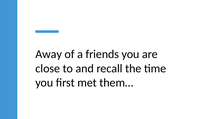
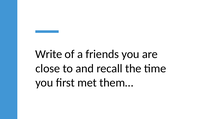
Away: Away -> Write (49, 54)
